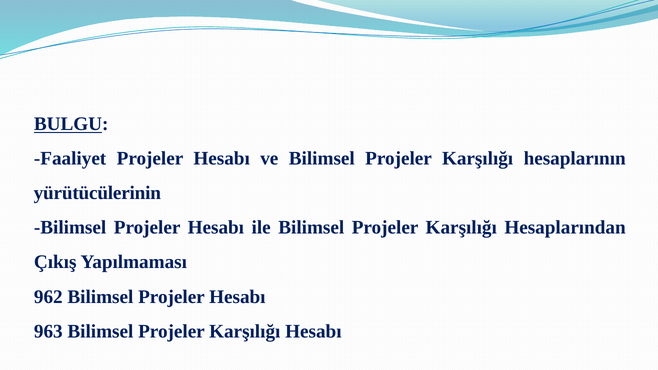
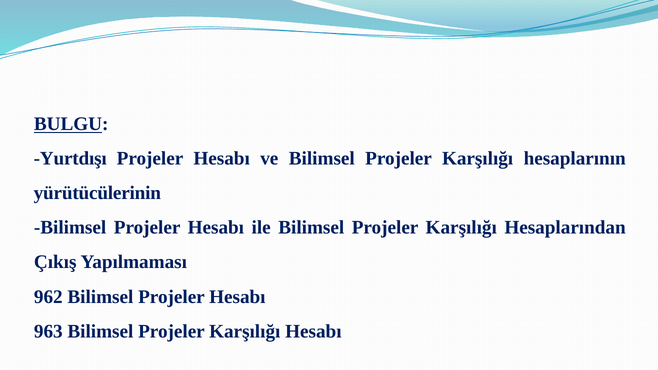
Faaliyet: Faaliyet -> Yurtdışı (70, 159)
